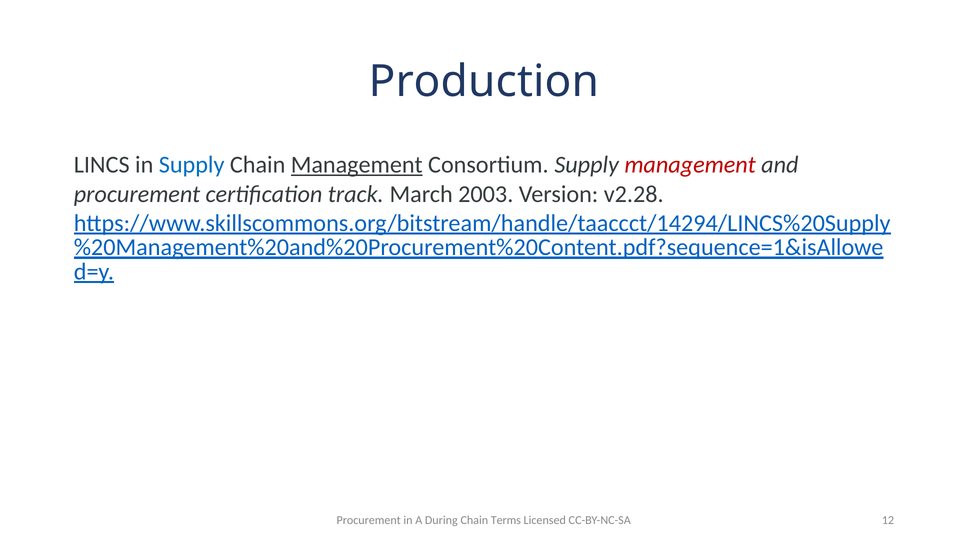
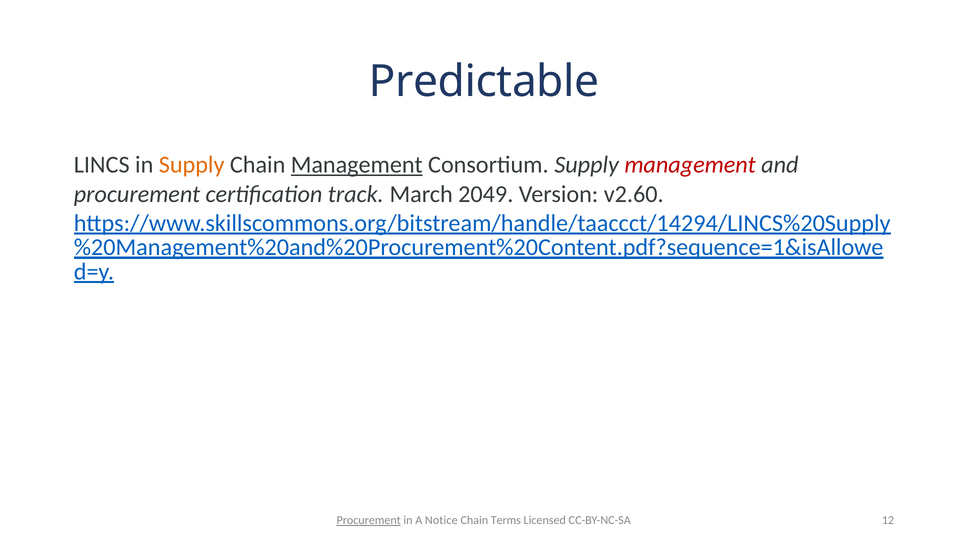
Production: Production -> Predictable (484, 81)
Supply colour: blue -> orange (192, 165)
2003: 2003 -> 2049 (486, 194)
v2.28: v2.28 -> v2.60 (634, 194)
Procurement underline: none -> present (369, 520)
During: During -> Notice (441, 520)
